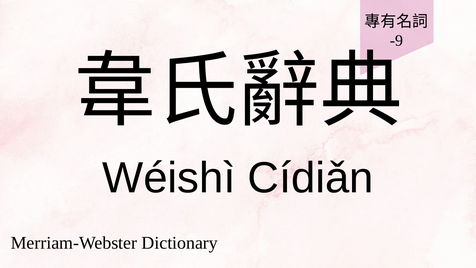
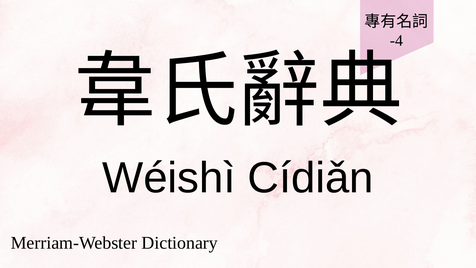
-9: -9 -> -4 (396, 41)
